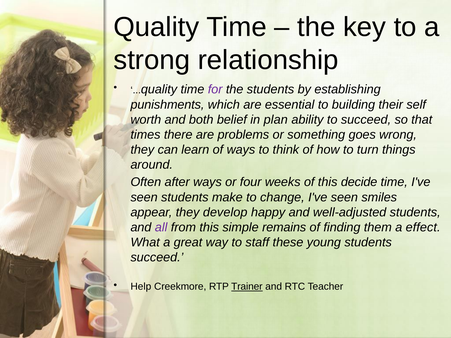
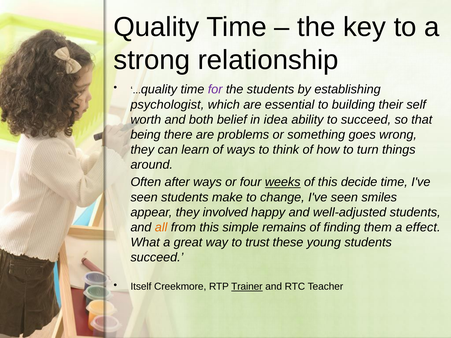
punishments: punishments -> psychologist (167, 105)
plan: plan -> idea (276, 120)
times: times -> being (146, 135)
weeks underline: none -> present (283, 182)
develop: develop -> involved (225, 212)
all colour: purple -> orange (161, 227)
staff: staff -> trust (257, 242)
Help: Help -> Itself (141, 287)
